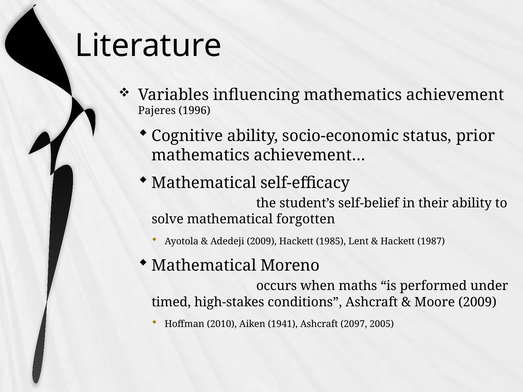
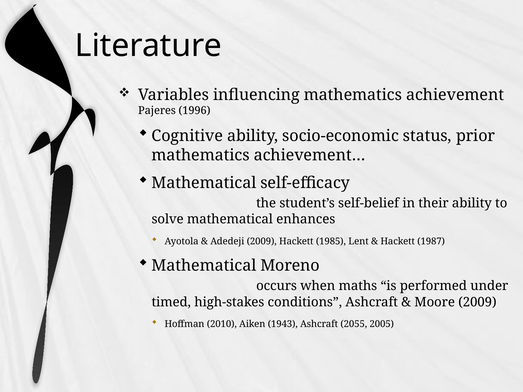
forgotten: forgotten -> enhances (306, 219)
1941: 1941 -> 1943 (283, 324)
2097: 2097 -> 2055 (354, 324)
